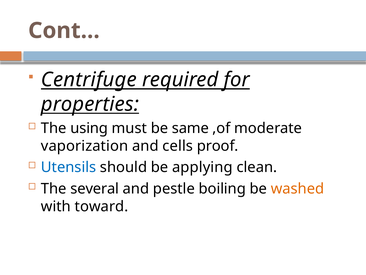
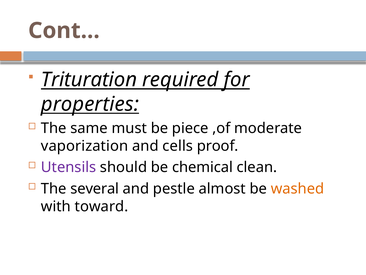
Centrifuge: Centrifuge -> Trituration (89, 79)
using: using -> same (89, 128)
same: same -> piece (190, 128)
Utensils colour: blue -> purple (69, 167)
applying: applying -> chemical (202, 167)
boiling: boiling -> almost (222, 188)
